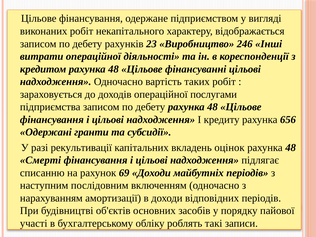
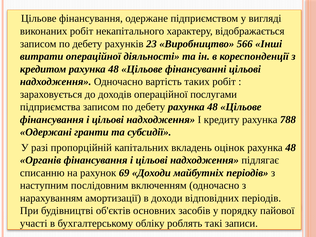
246: 246 -> 566 (245, 44)
656: 656 -> 788 (288, 120)
рекультивації: рекультивації -> пропорційній (81, 148)
Смерті: Смерті -> Органів (41, 160)
